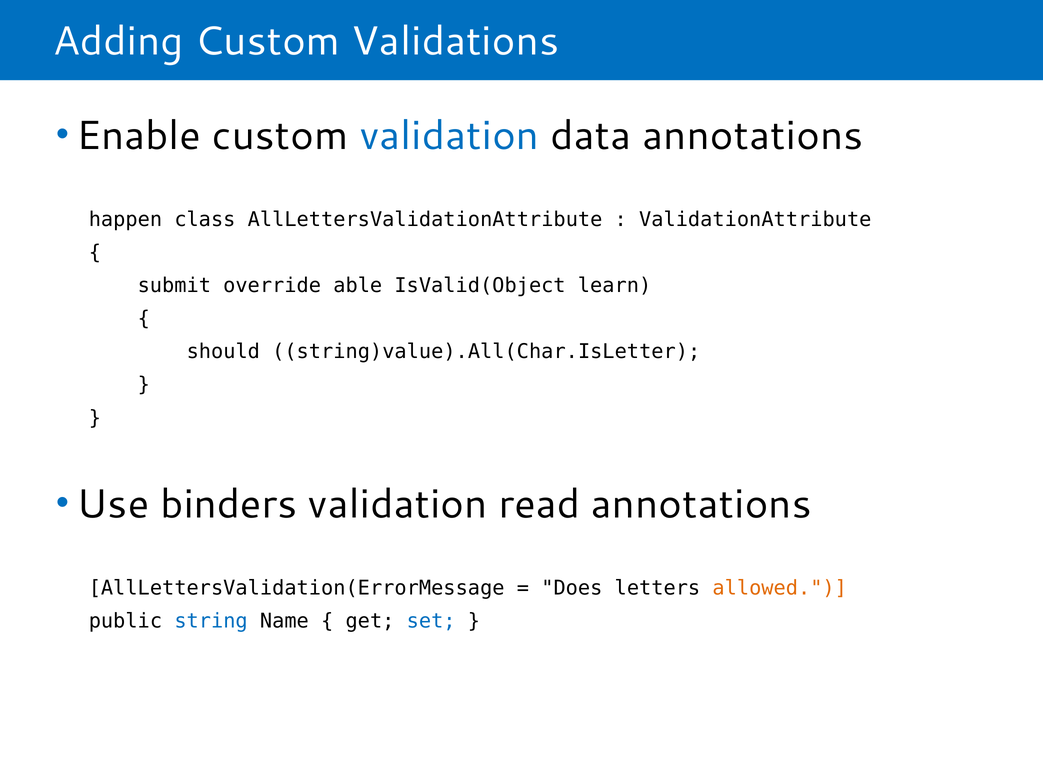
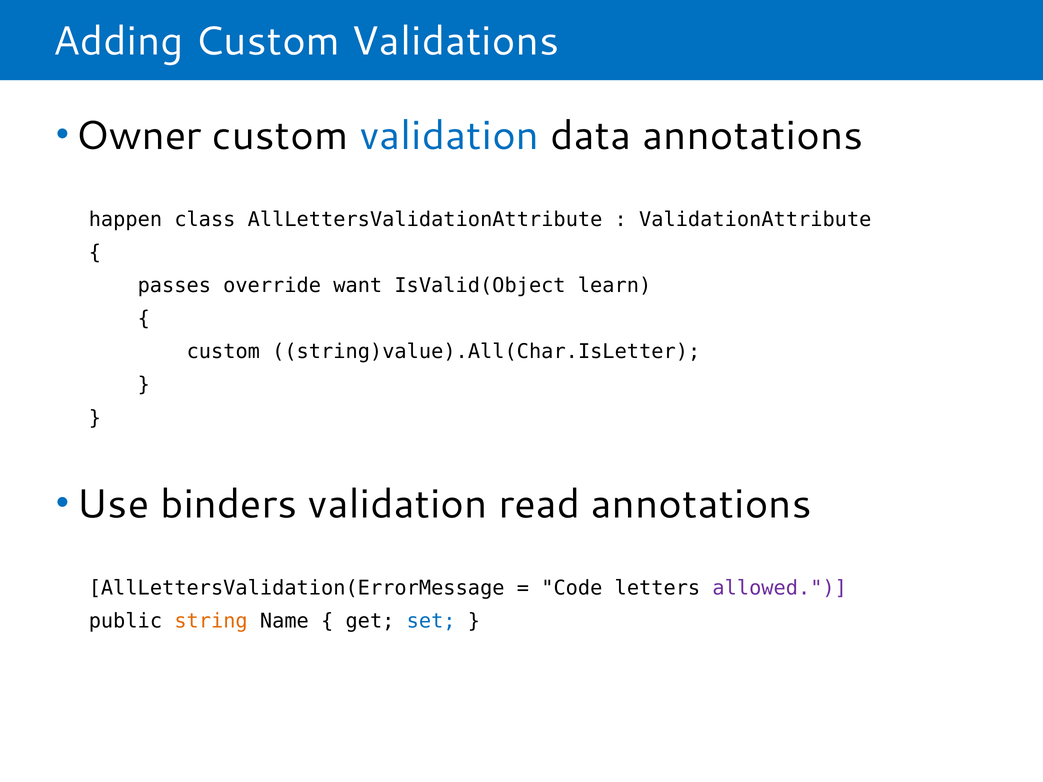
Enable: Enable -> Owner (139, 136)
submit: submit -> passes (174, 286)
able: able -> want (358, 286)
should: should -> custom (223, 352)
Does: Does -> Code (572, 588)
allowed colour: orange -> purple (780, 588)
string colour: blue -> orange (211, 621)
